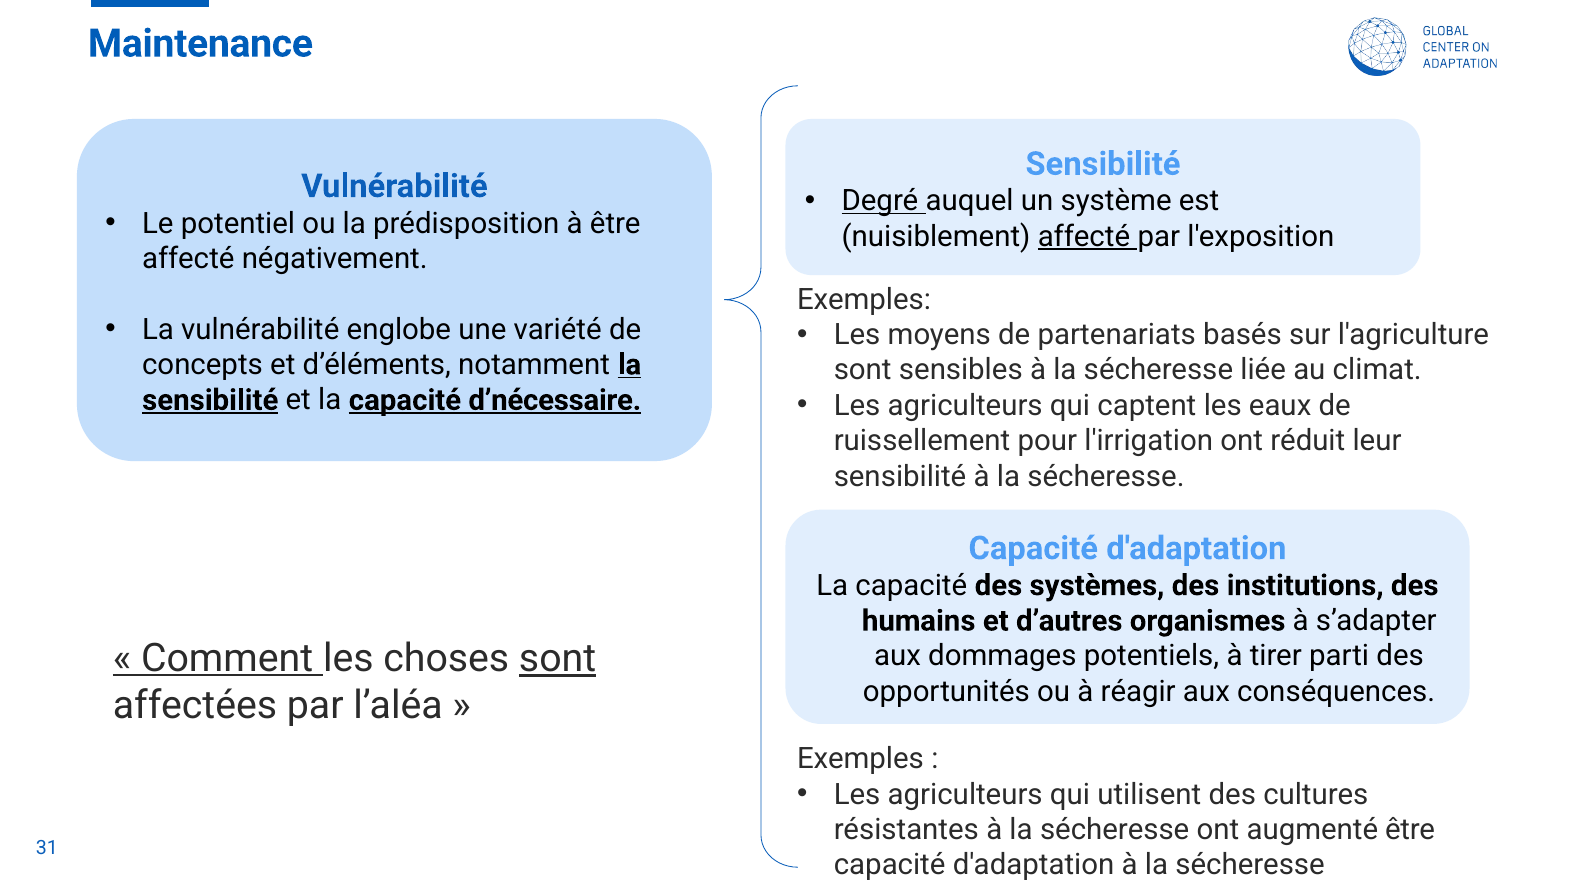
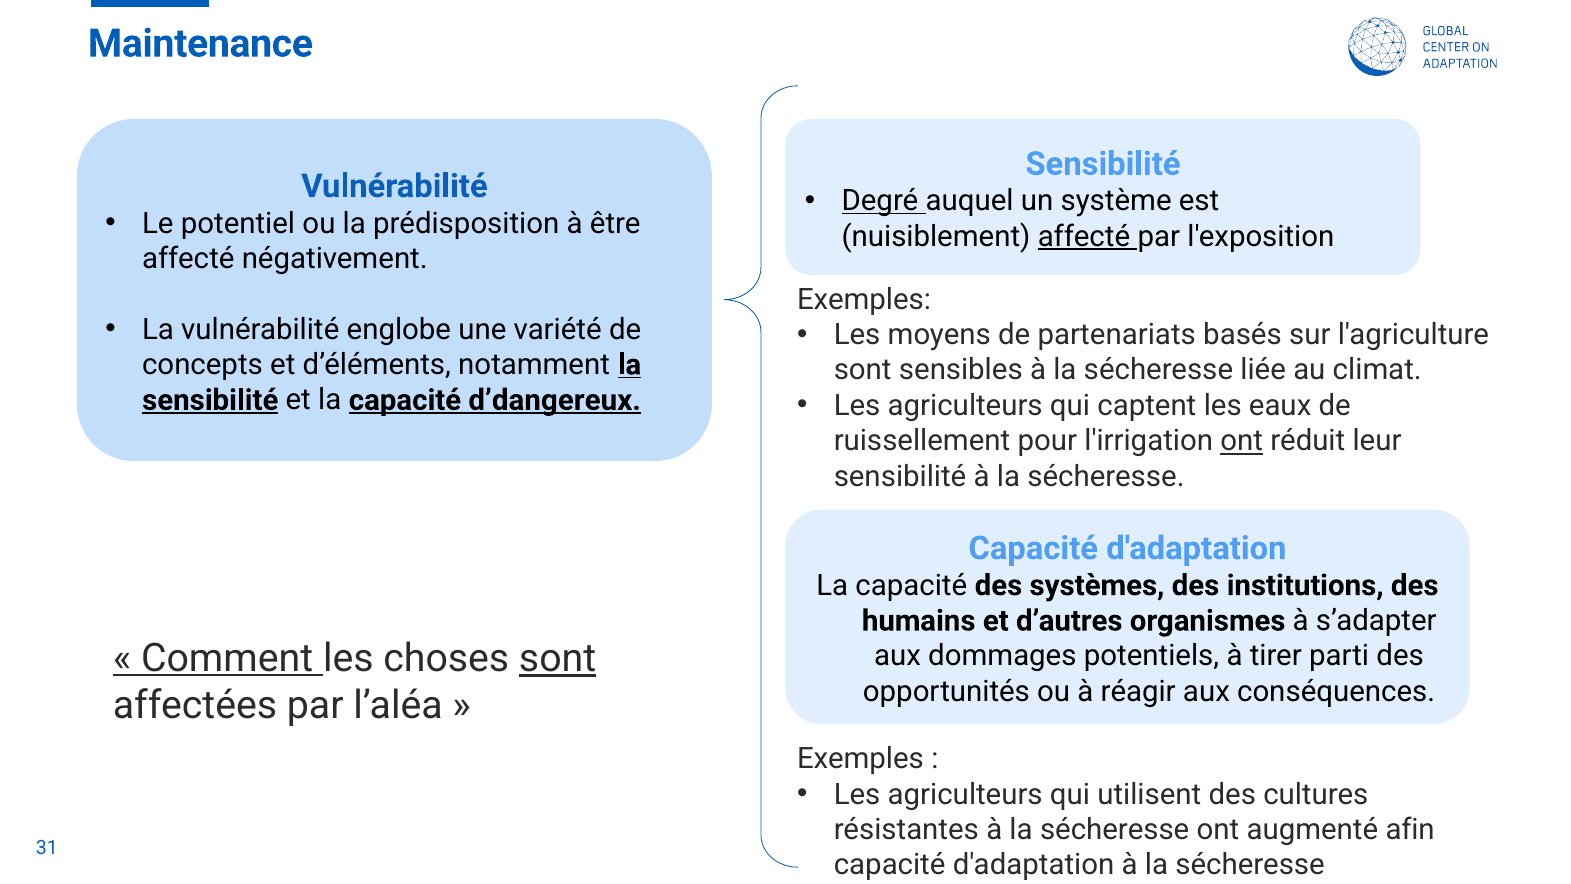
d’nécessaire: d’nécessaire -> d’dangereux (555, 400)
ont underline: none -> present (1242, 441)
augmenté être: être -> afin (1410, 829)
